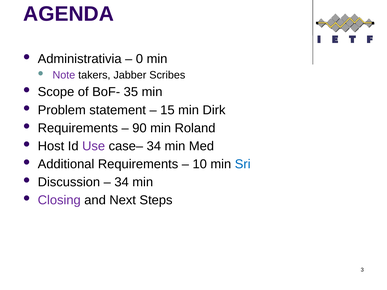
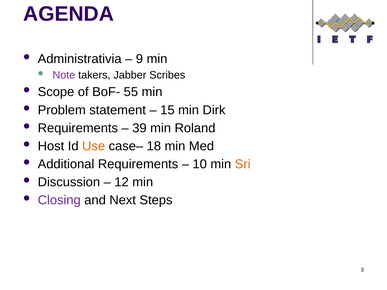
0: 0 -> 9 (139, 59)
35: 35 -> 55 (131, 92)
90: 90 -> 39 (139, 128)
Use colour: purple -> orange (94, 146)
case– 34: 34 -> 18 (154, 146)
Sri colour: blue -> orange (243, 164)
34: 34 -> 12 (122, 182)
